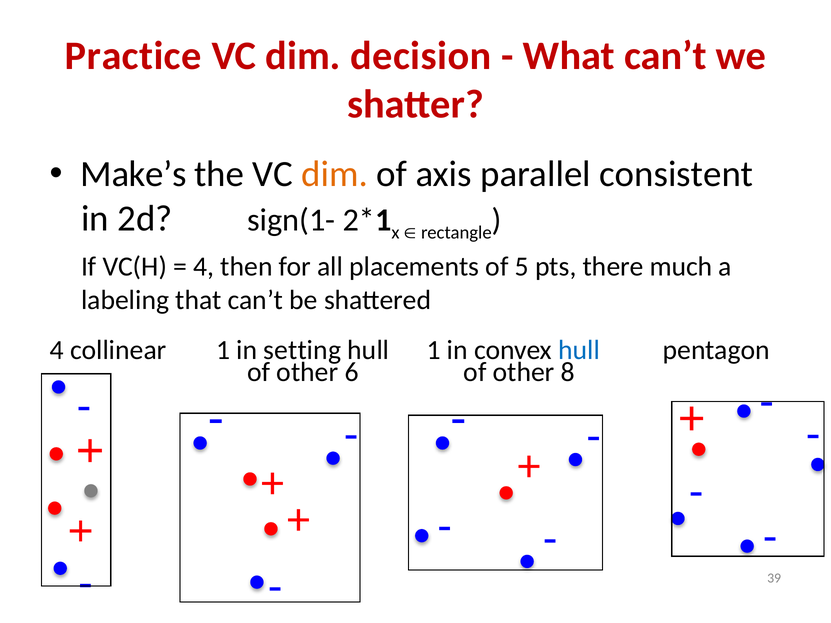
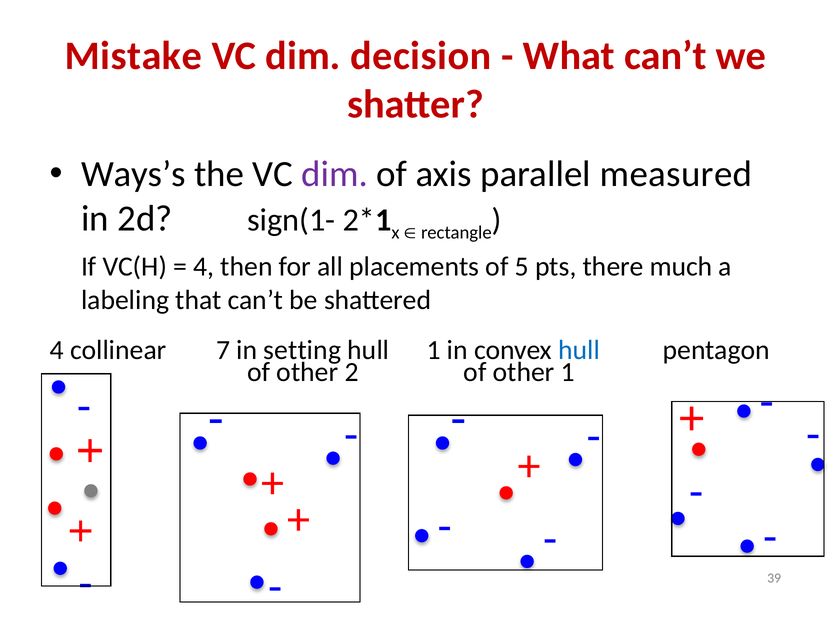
Practice: Practice -> Mistake (133, 56)
Make’s: Make’s -> Ways’s (133, 174)
dim colour: orange -> purple (335, 174)
consistent: consistent -> measured (676, 174)
collinear 1: 1 -> 7 (223, 350)
6: 6 -> 2 (352, 372)
other 8: 8 -> 1 (568, 372)
